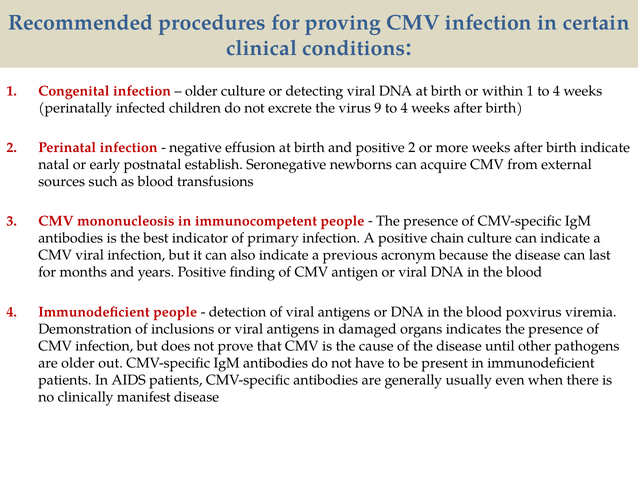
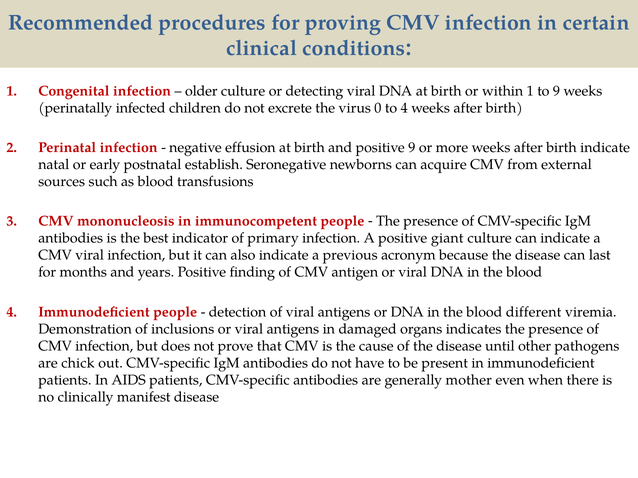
1 to 4: 4 -> 9 (557, 91)
9: 9 -> 0 (378, 108)
positive 2: 2 -> 9 (412, 148)
chain: chain -> giant (447, 239)
poxvirus: poxvirus -> different (534, 312)
are older: older -> chick (78, 363)
usually: usually -> mother (469, 380)
